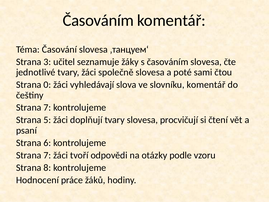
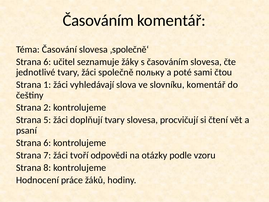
‚танцуем‘: ‚танцуем‘ -> ‚společně‘ (129, 49)
3: 3 -> 6 (47, 62)
společně slovesa: slovesa -> польку (150, 72)
0: 0 -> 1 (47, 85)
7: 7 -> 2 (47, 107)
